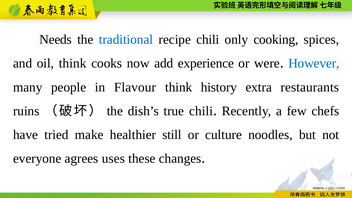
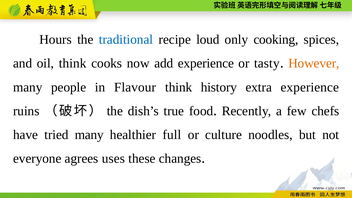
Needs: Needs -> Hours (56, 40)
recipe chili: chili -> loud (208, 40)
were: were -> tasty (267, 63)
However colour: blue -> orange (314, 63)
extra restaurants: restaurants -> experience (310, 87)
true chili: chili -> food (201, 111)
tried make: make -> many (89, 135)
still: still -> full (172, 135)
